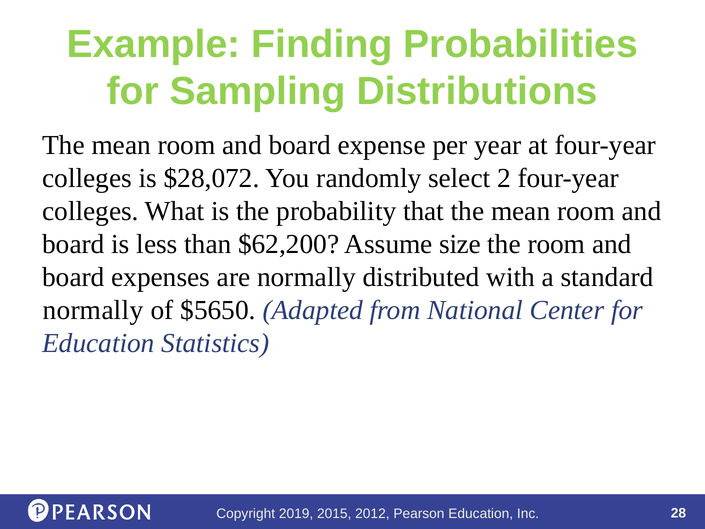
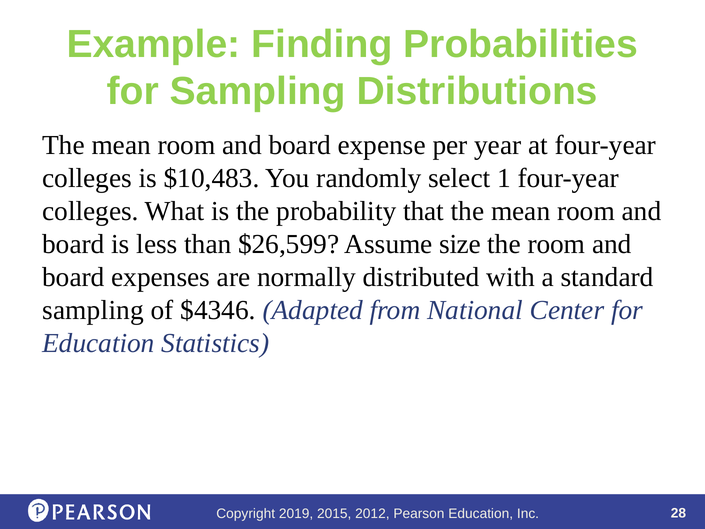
$28,072: $28,072 -> $10,483 (212, 178)
2: 2 -> 1 (504, 178)
$62,200: $62,200 -> $26,599 (289, 244)
normally: normally -> sampling (93, 310)
$5650: $5650 -> $4346 (218, 310)
